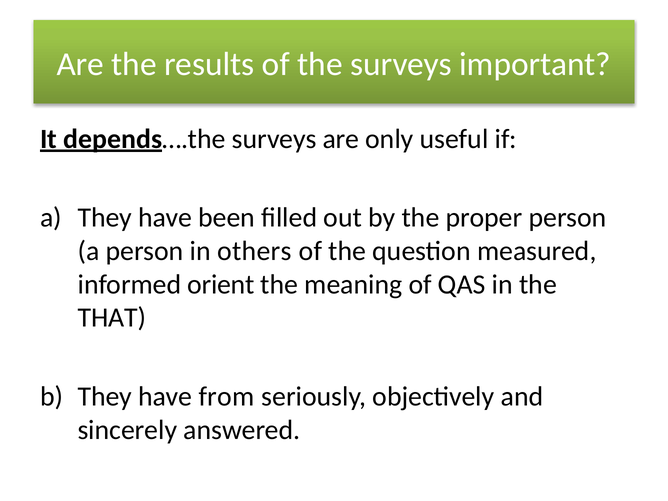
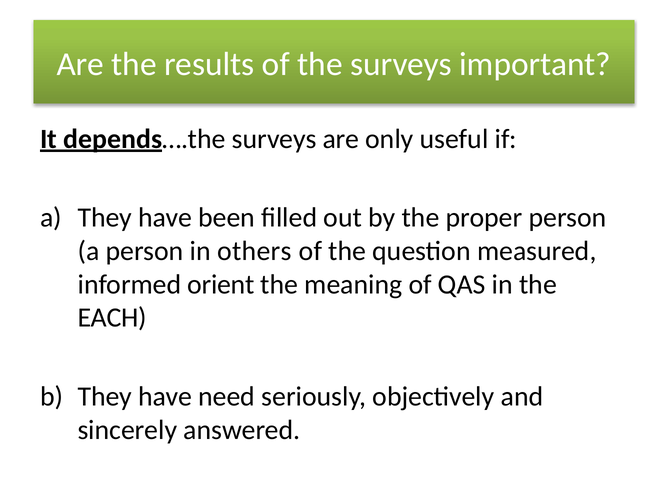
THAT: THAT -> EACH (112, 318)
from: from -> need (227, 396)
